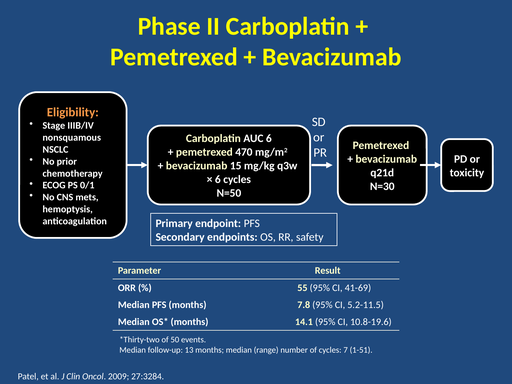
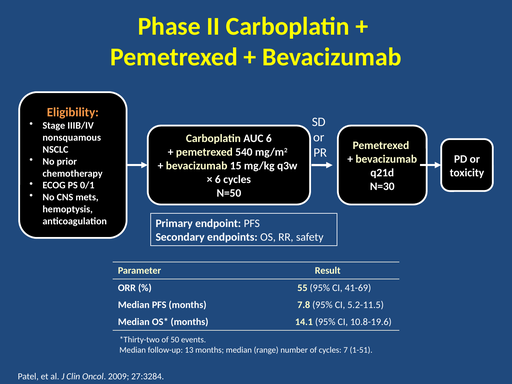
470: 470 -> 540 (244, 152)
